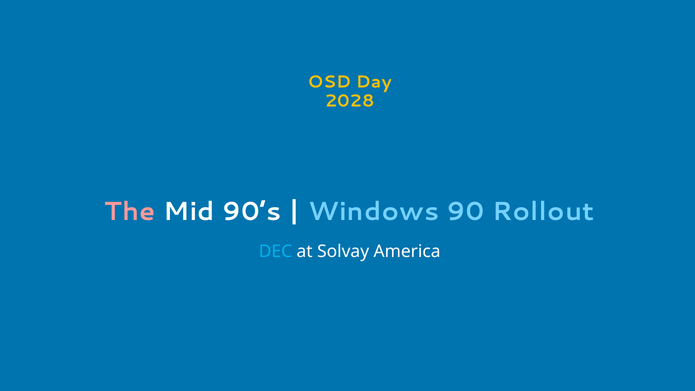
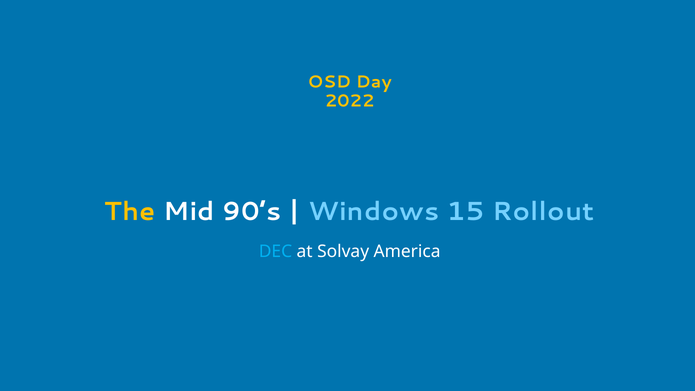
2028: 2028 -> 2022 (350, 101)
The colour: pink -> yellow (130, 212)
90: 90 -> 15 (466, 212)
